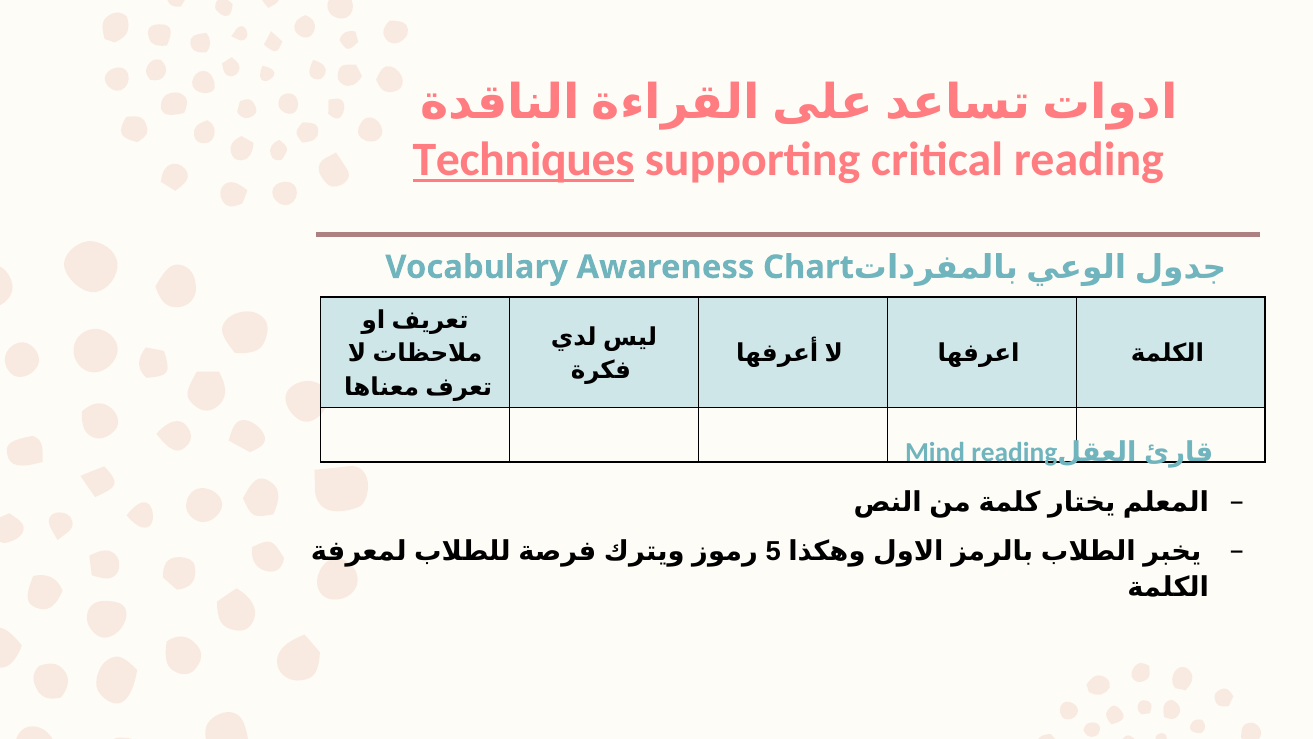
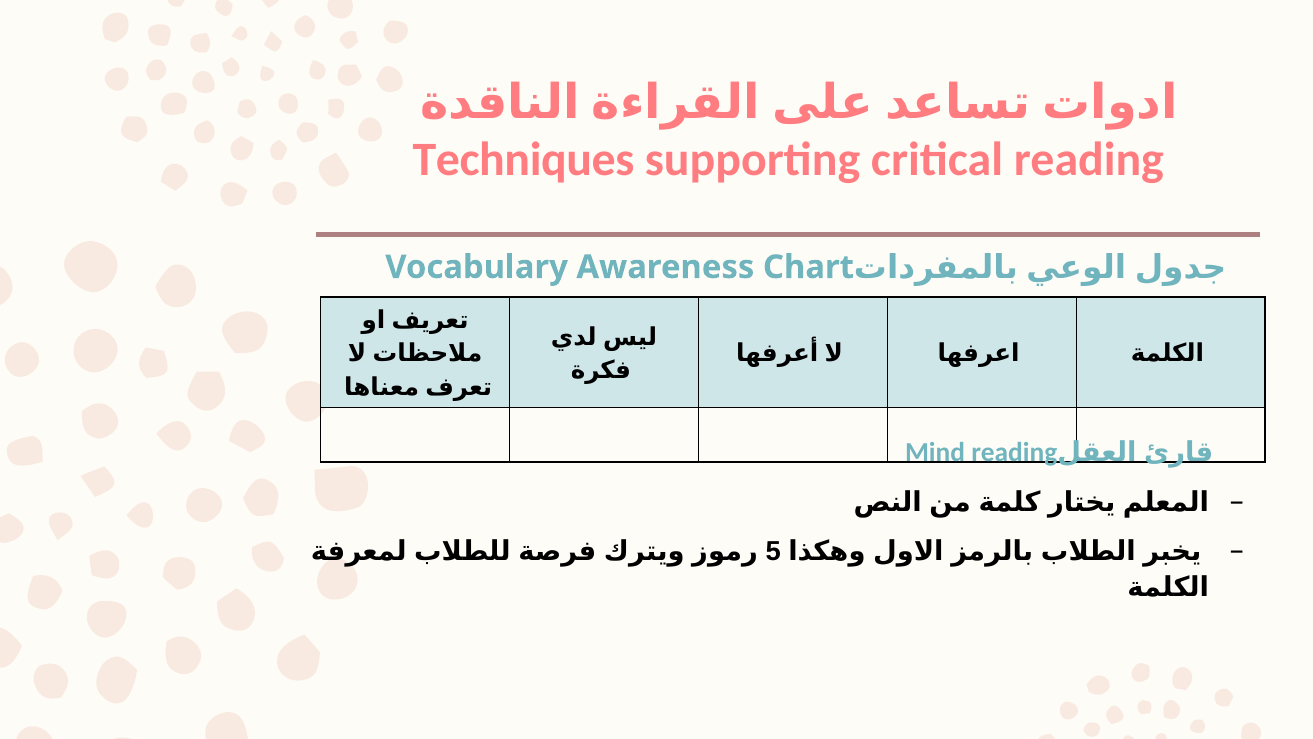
Techniques underline: present -> none (523, 160)
